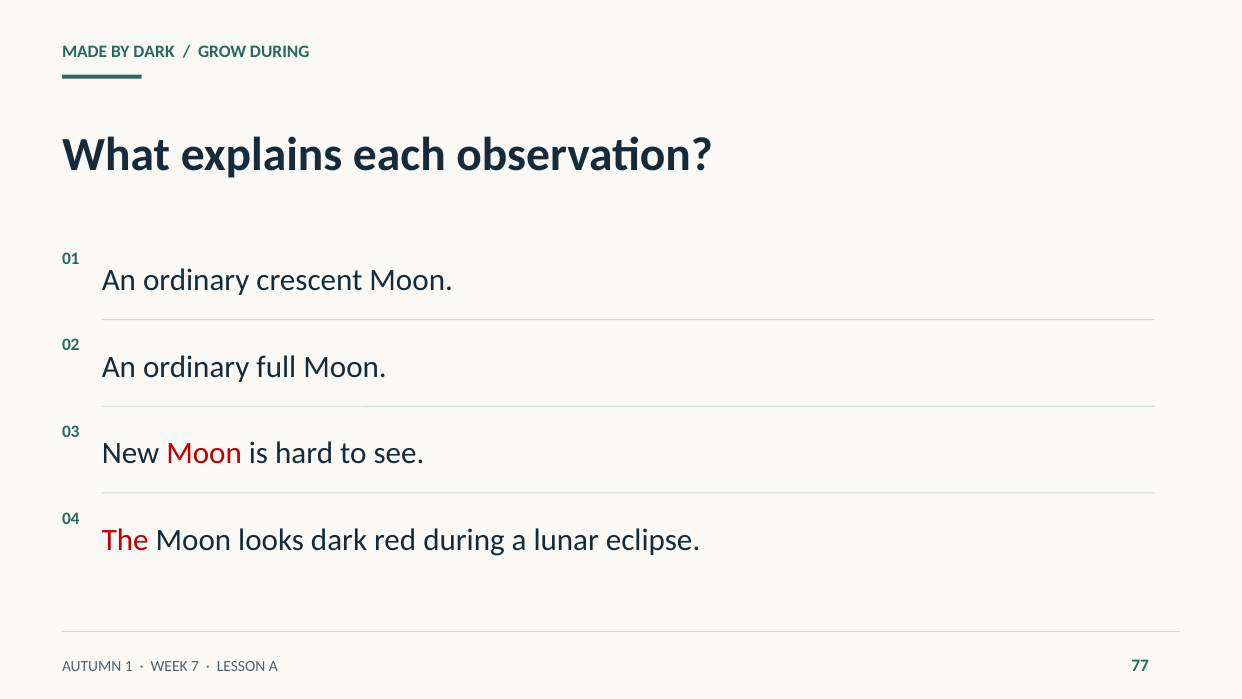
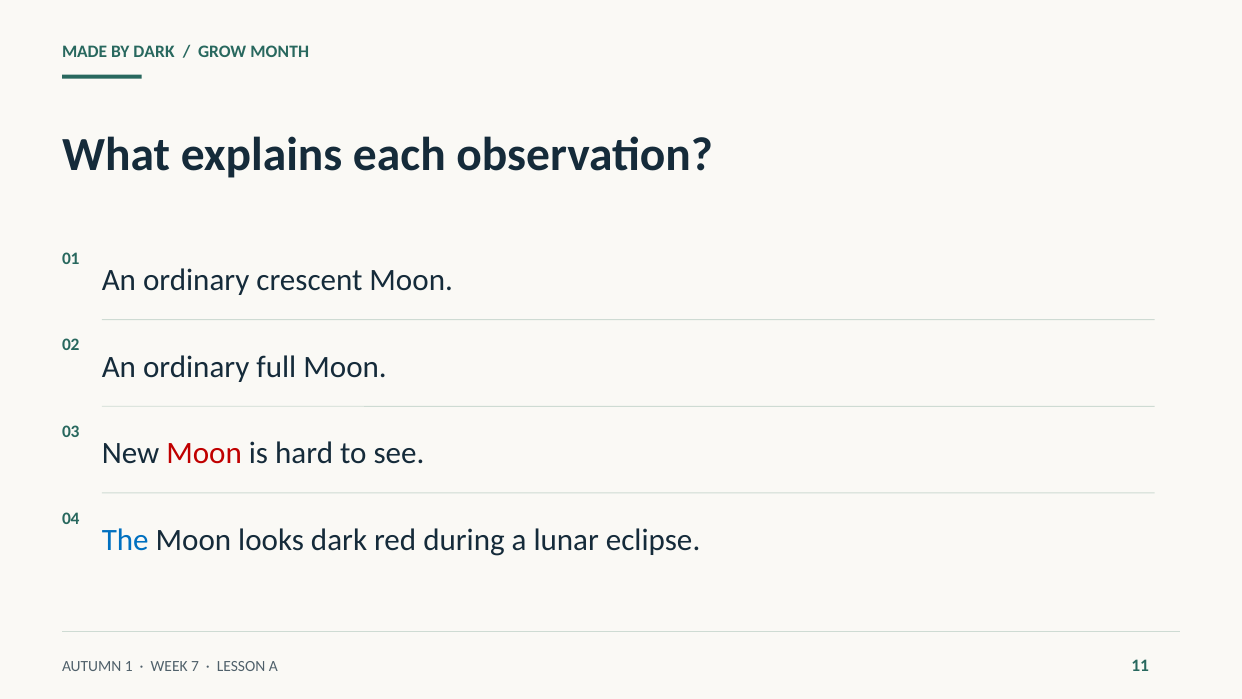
GROW DURING: DURING -> MONTH (280, 52)
The colour: red -> blue (125, 540)
77: 77 -> 11 (1140, 666)
